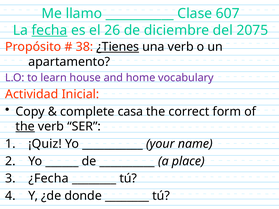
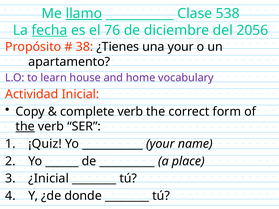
llamo underline: none -> present (84, 14)
607: 607 -> 538 (228, 14)
26: 26 -> 76 (112, 30)
2075: 2075 -> 2056 (252, 30)
¿Tienes underline: present -> none (118, 47)
una verb: verb -> your (181, 47)
complete casa: casa -> verb (130, 112)
¿Fecha: ¿Fecha -> ¿Inicial (49, 179)
